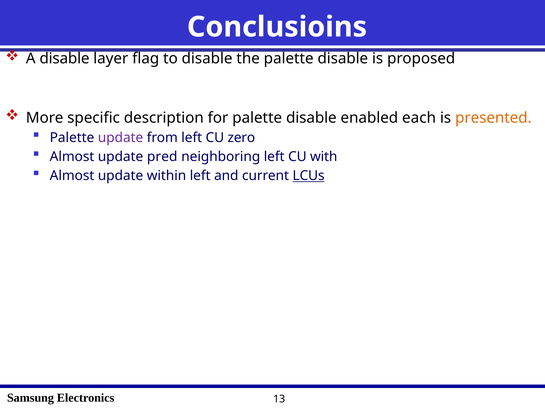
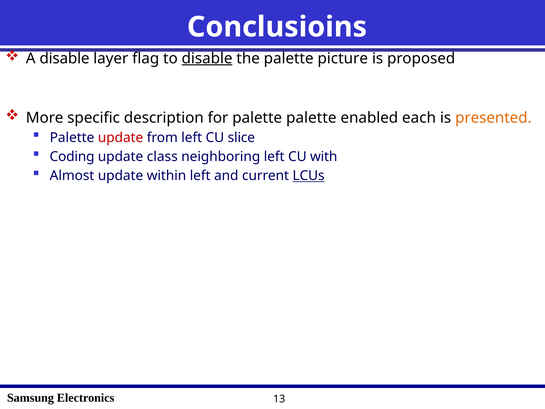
disable underline: none -> present (207, 58)
the palette disable: disable -> picture (343, 58)
for palette disable: disable -> palette (311, 118)
update colour: purple -> red (121, 138)
zero: zero -> slice (241, 138)
Almost: Almost -> Coding (72, 157)
pred: pred -> class (162, 157)
